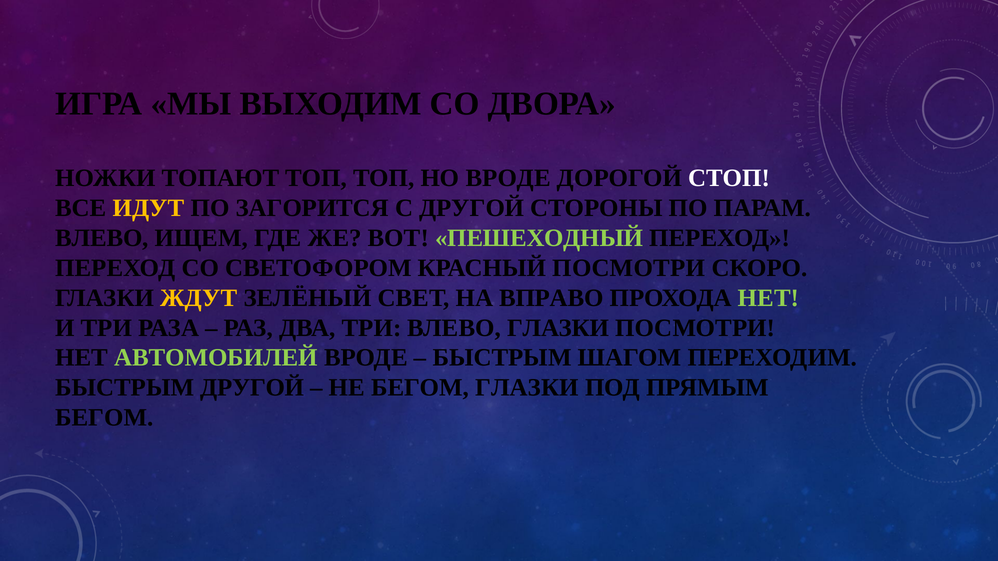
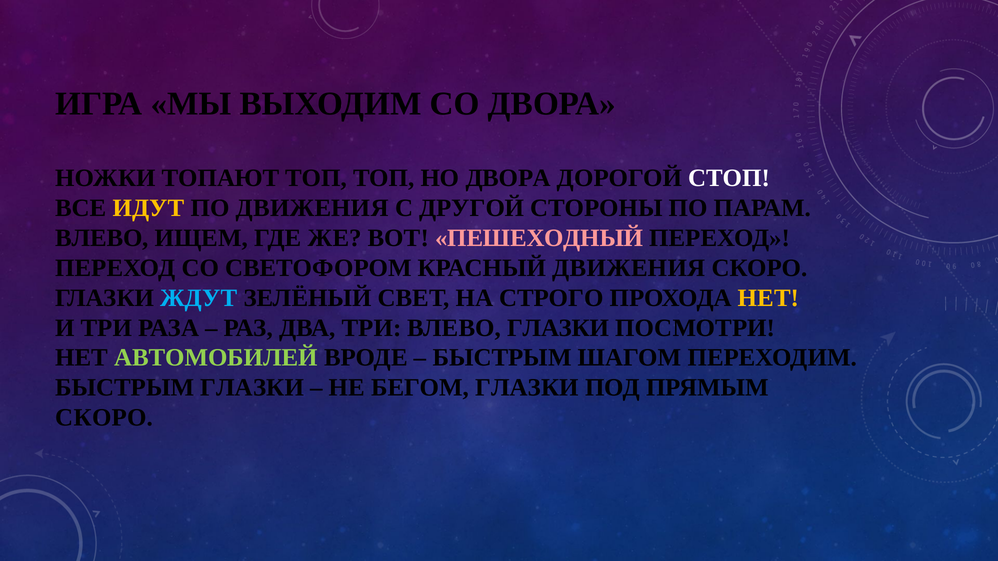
НО ВРОДЕ: ВРОДЕ -> ДВОРА (508, 178)
ПО ЗАГОРИТСЯ: ЗАГОРИТСЯ -> ДВИЖЕНИЯ (312, 208)
ПЕШЕХОДНЫЙ colour: light green -> pink (539, 238)
КРАСНЫЙ ПОСМОТРИ: ПОСМОТРИ -> ДВИЖЕНИЯ (629, 268)
ЖДУТ colour: yellow -> light blue (199, 298)
ВПРАВО: ВПРАВО -> СТРОГО (551, 298)
НЕТ colour: light green -> yellow (768, 298)
БЫСТРЫМ ДРУГОЙ: ДРУГОЙ -> ГЛАЗКИ (252, 388)
БЕГОМ: БЕГОМ -> СКОРО (104, 418)
